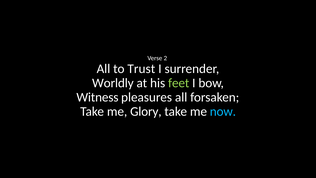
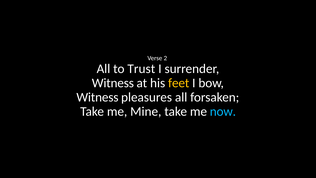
Worldly: Worldly -> Witness (113, 83)
feet colour: light green -> yellow (179, 83)
Glory: Glory -> Mine (146, 111)
